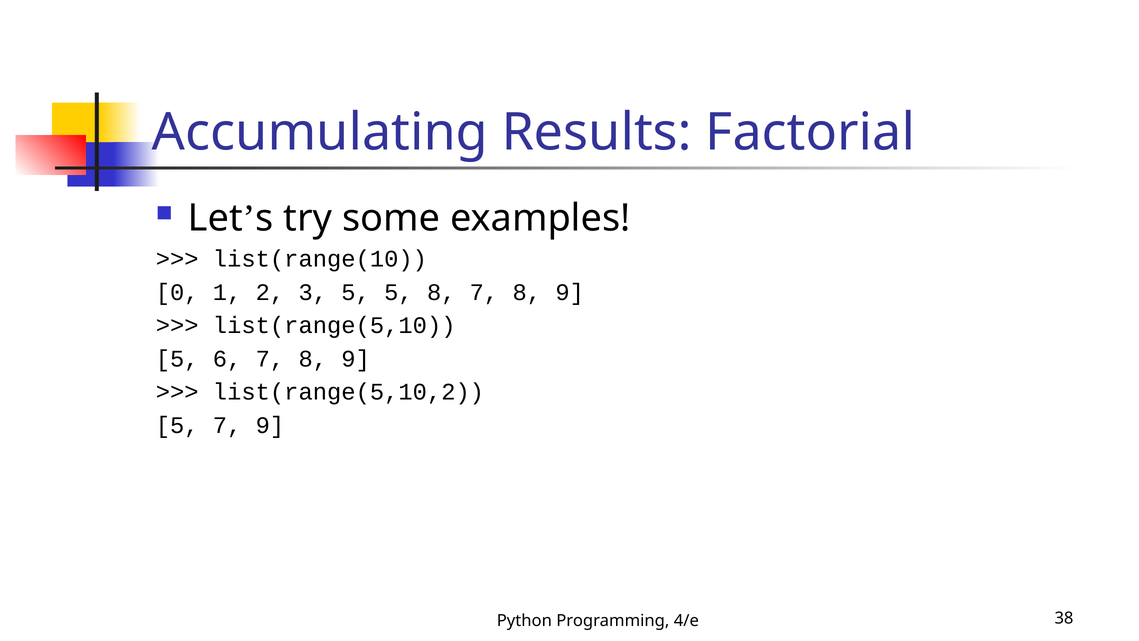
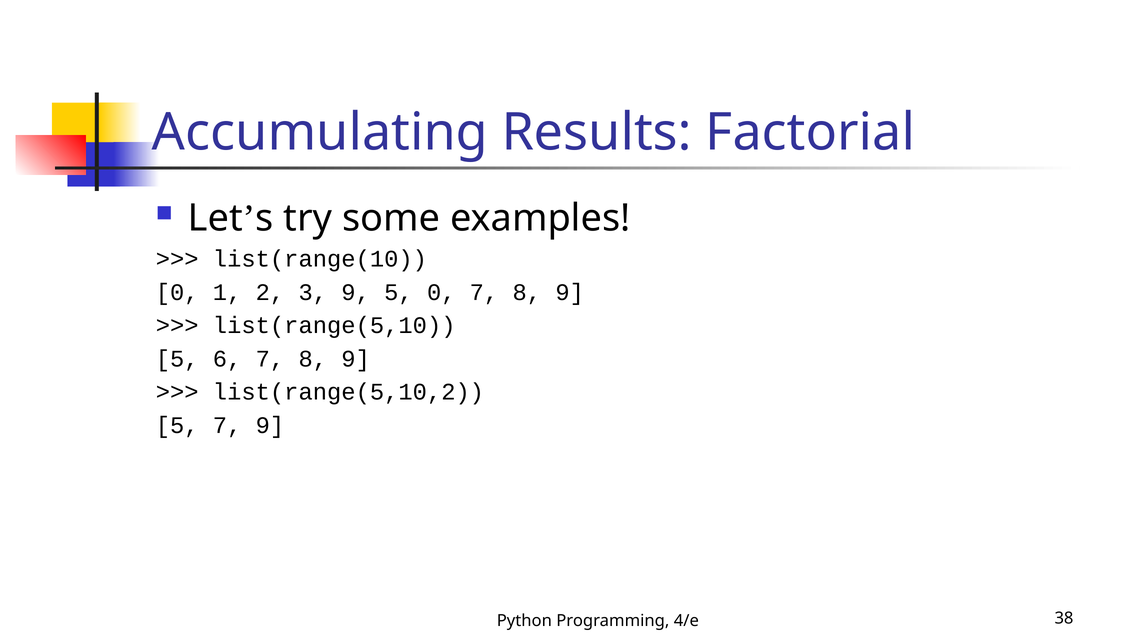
3 5: 5 -> 9 (356, 292)
5 8: 8 -> 0 (441, 292)
